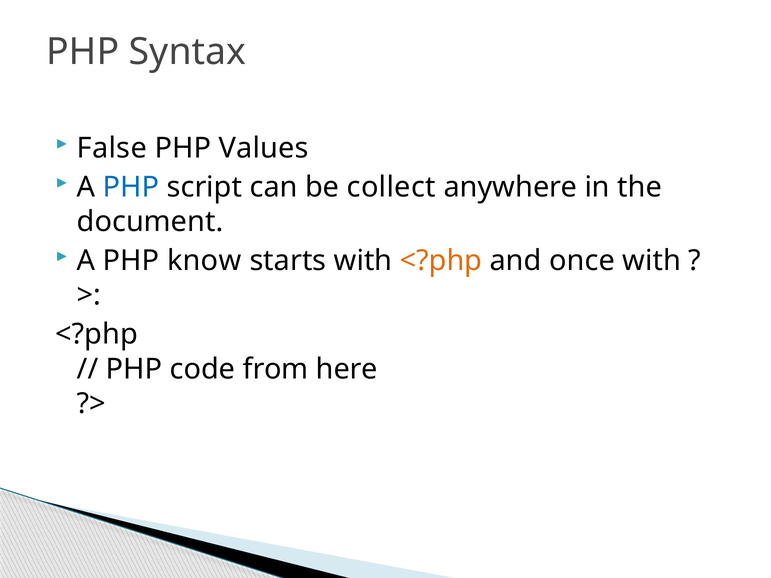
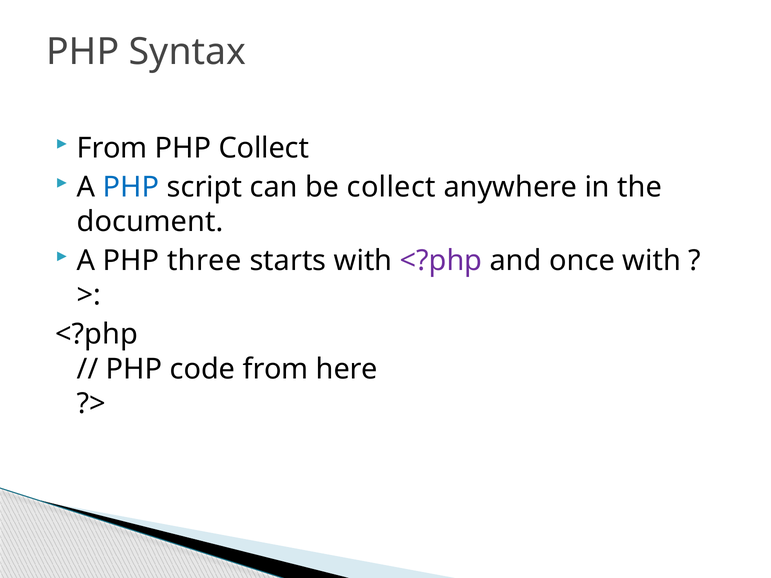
False: False -> From (112, 148)
PHP Values: Values -> Collect (264, 148)
know: know -> three (204, 261)
<?php colour: orange -> purple (441, 261)
